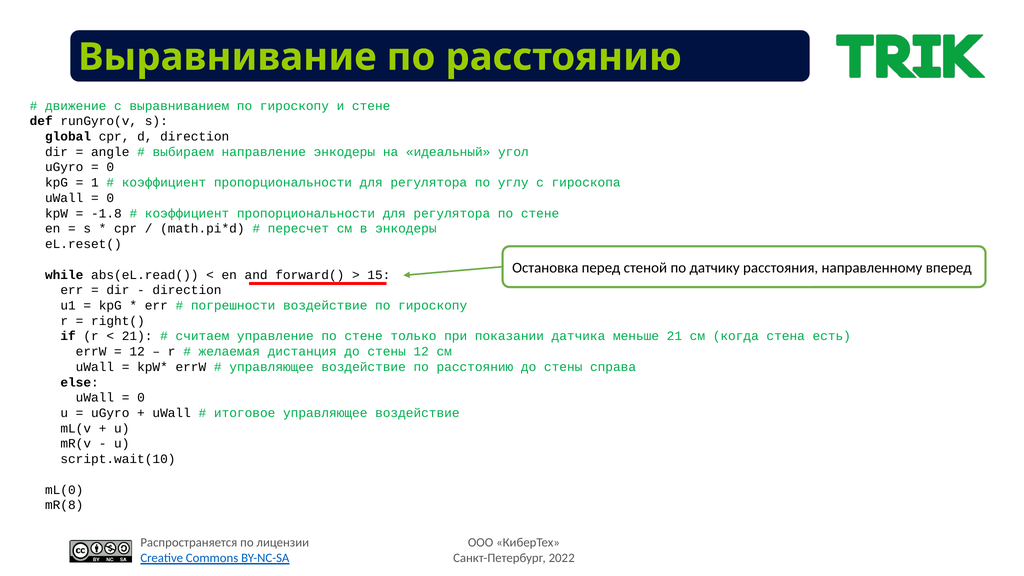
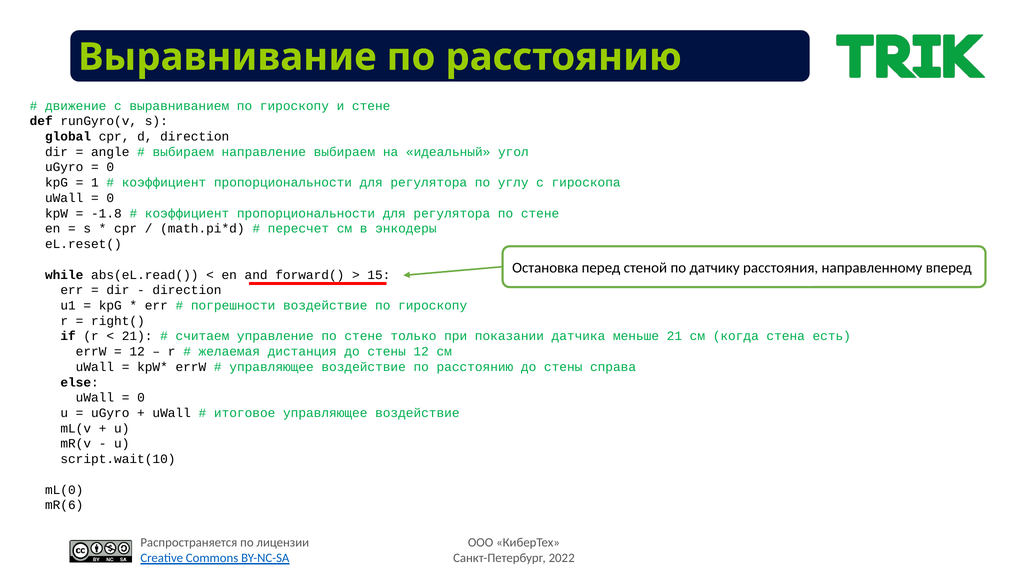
направление энкодеры: энкодеры -> выбираем (344, 152)
mR(8: mR(8 -> mR(6 (64, 505)
